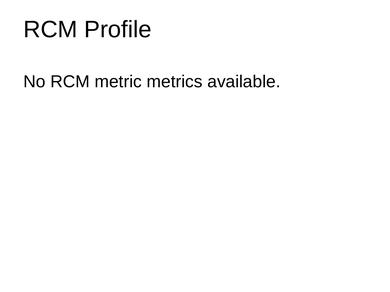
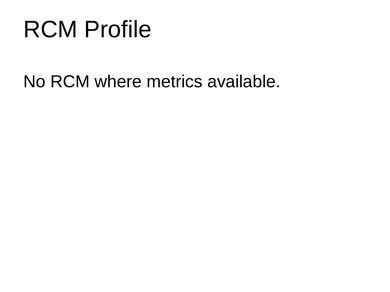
metric: metric -> where (118, 82)
